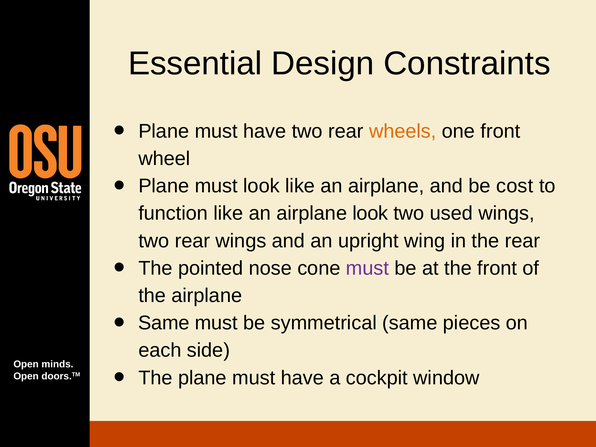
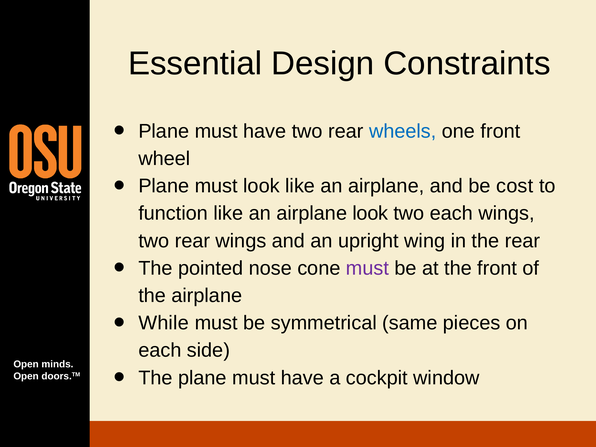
wheels colour: orange -> blue (403, 131)
two used: used -> each (451, 213)
Same: Same -> While (164, 323)
